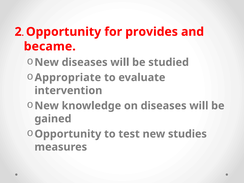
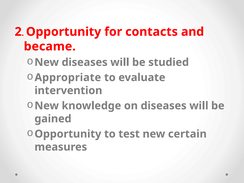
provides: provides -> contacts (152, 32)
studies: studies -> certain (187, 134)
